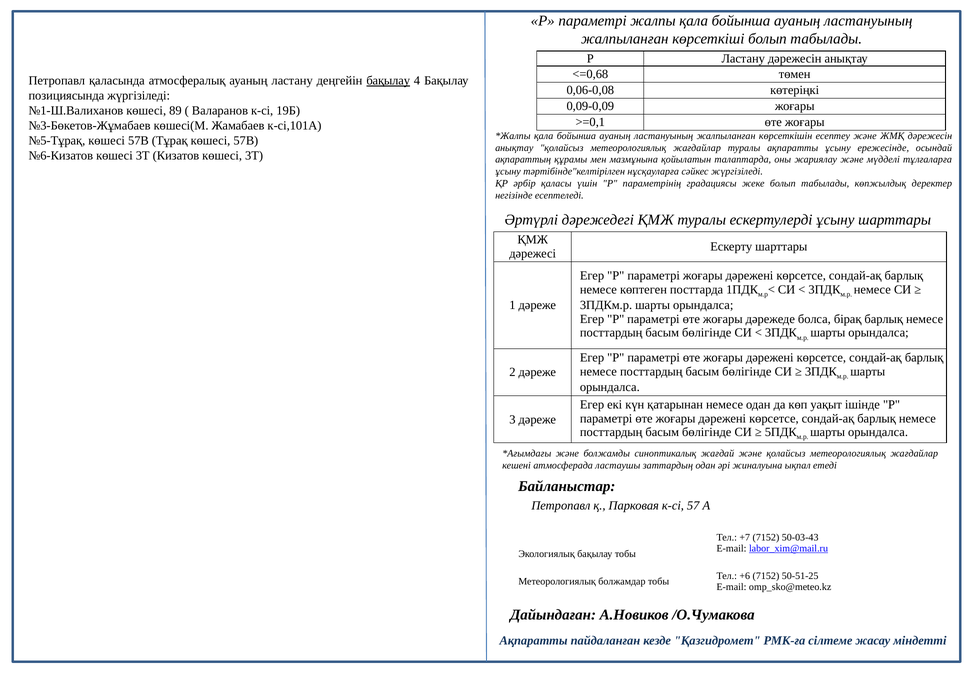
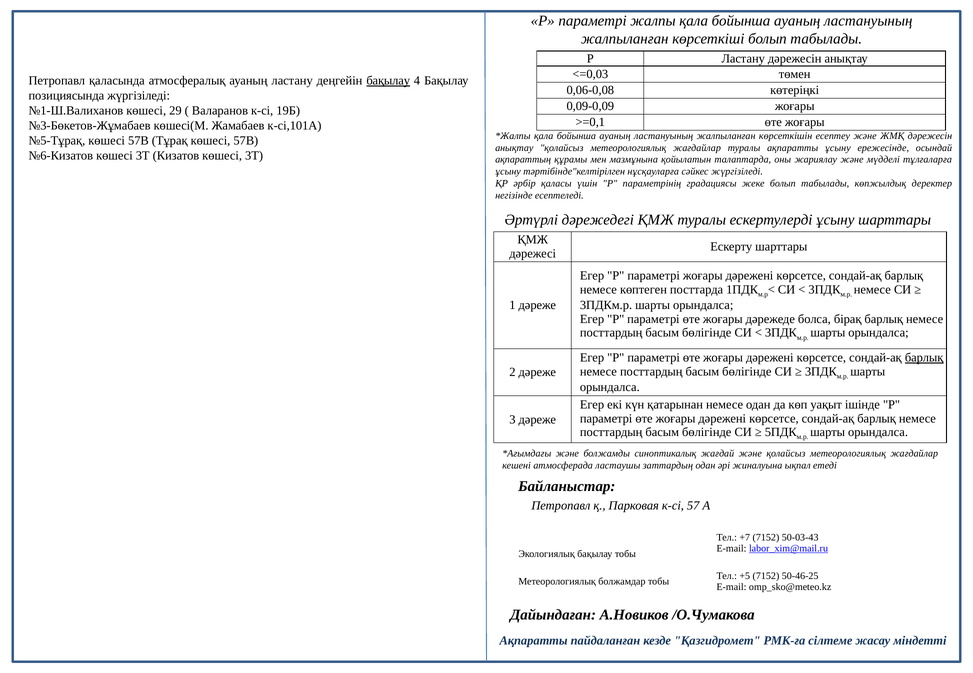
<=0,68: <=0,68 -> <=0,03 (590, 74)
89: 89 -> 29 (175, 111)
барлық underline: none -> present (924, 358)
+6: +6 -> +5 (745, 577)
50-51-25: 50-51-25 -> 50-46-25 (800, 577)
